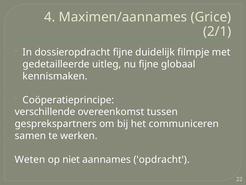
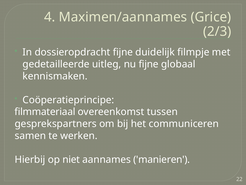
2/1: 2/1 -> 2/3 (217, 31)
verschillende: verschillende -> filmmateriaal (45, 112)
Weten: Weten -> Hierbij (30, 159)
opdracht: opdracht -> manieren (162, 159)
